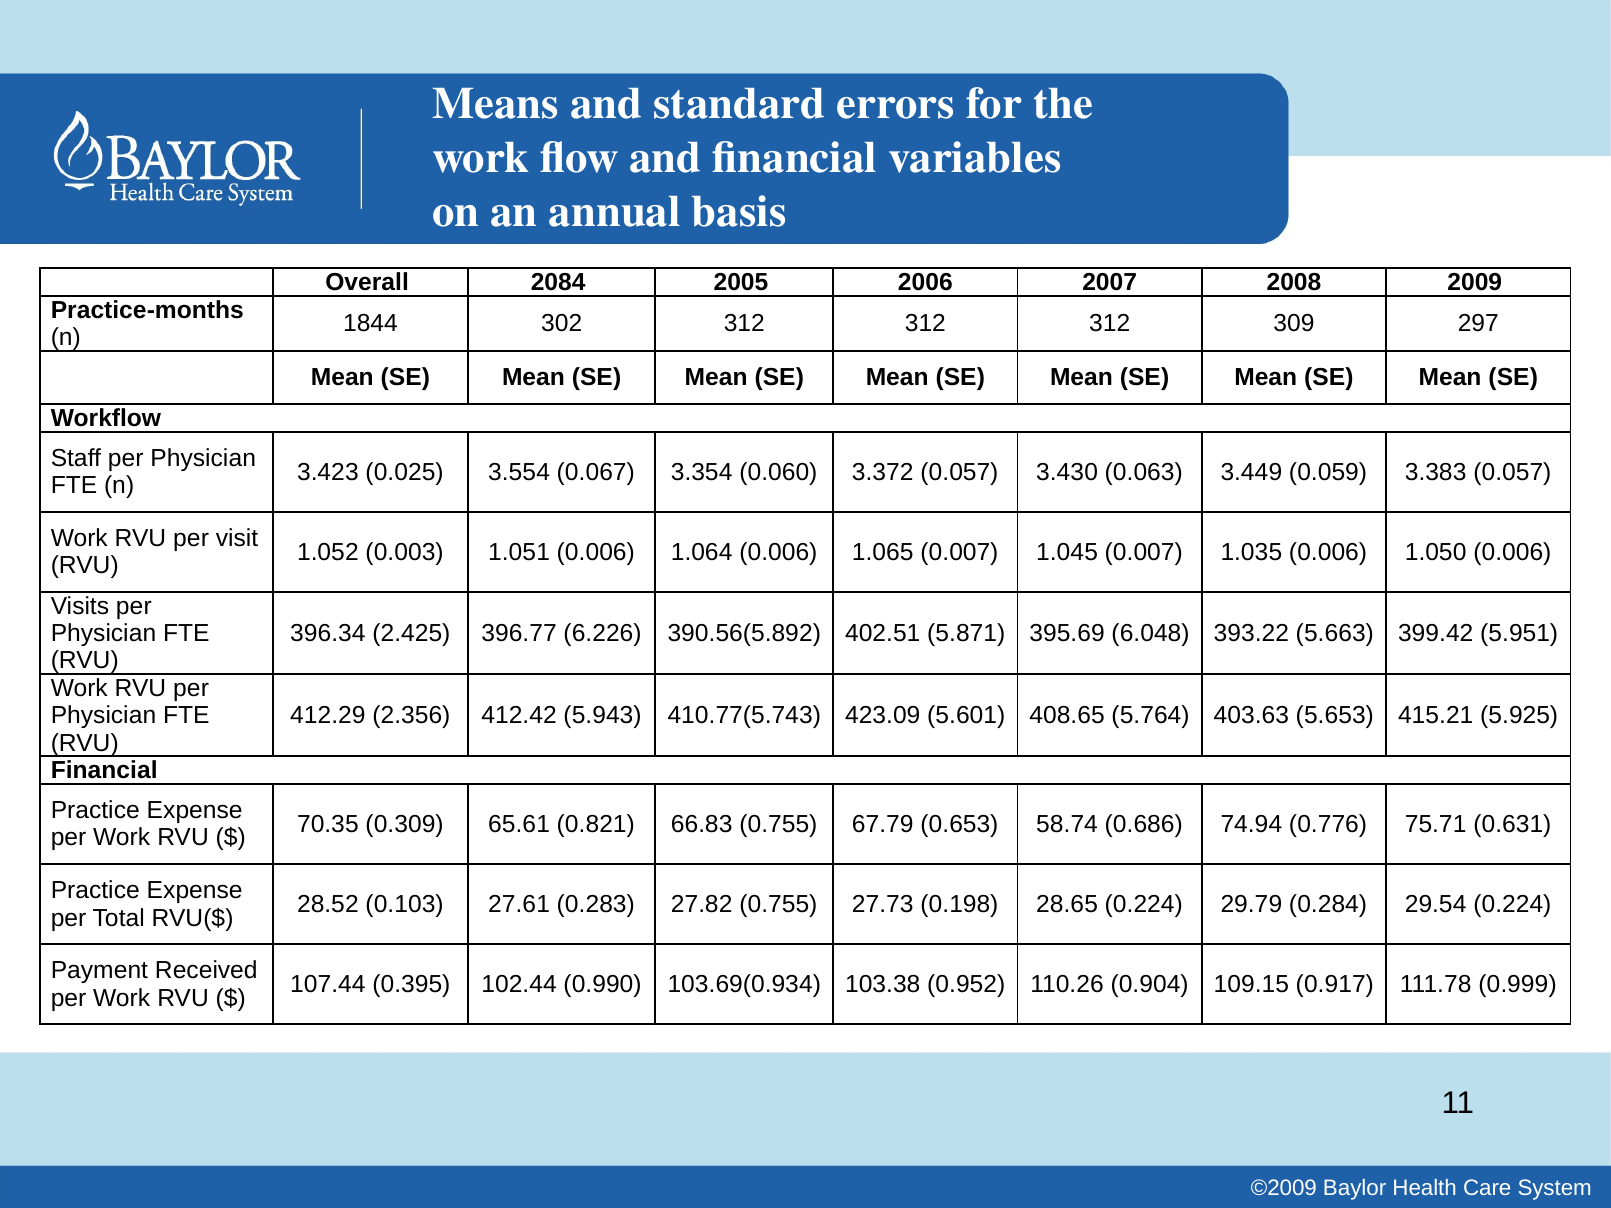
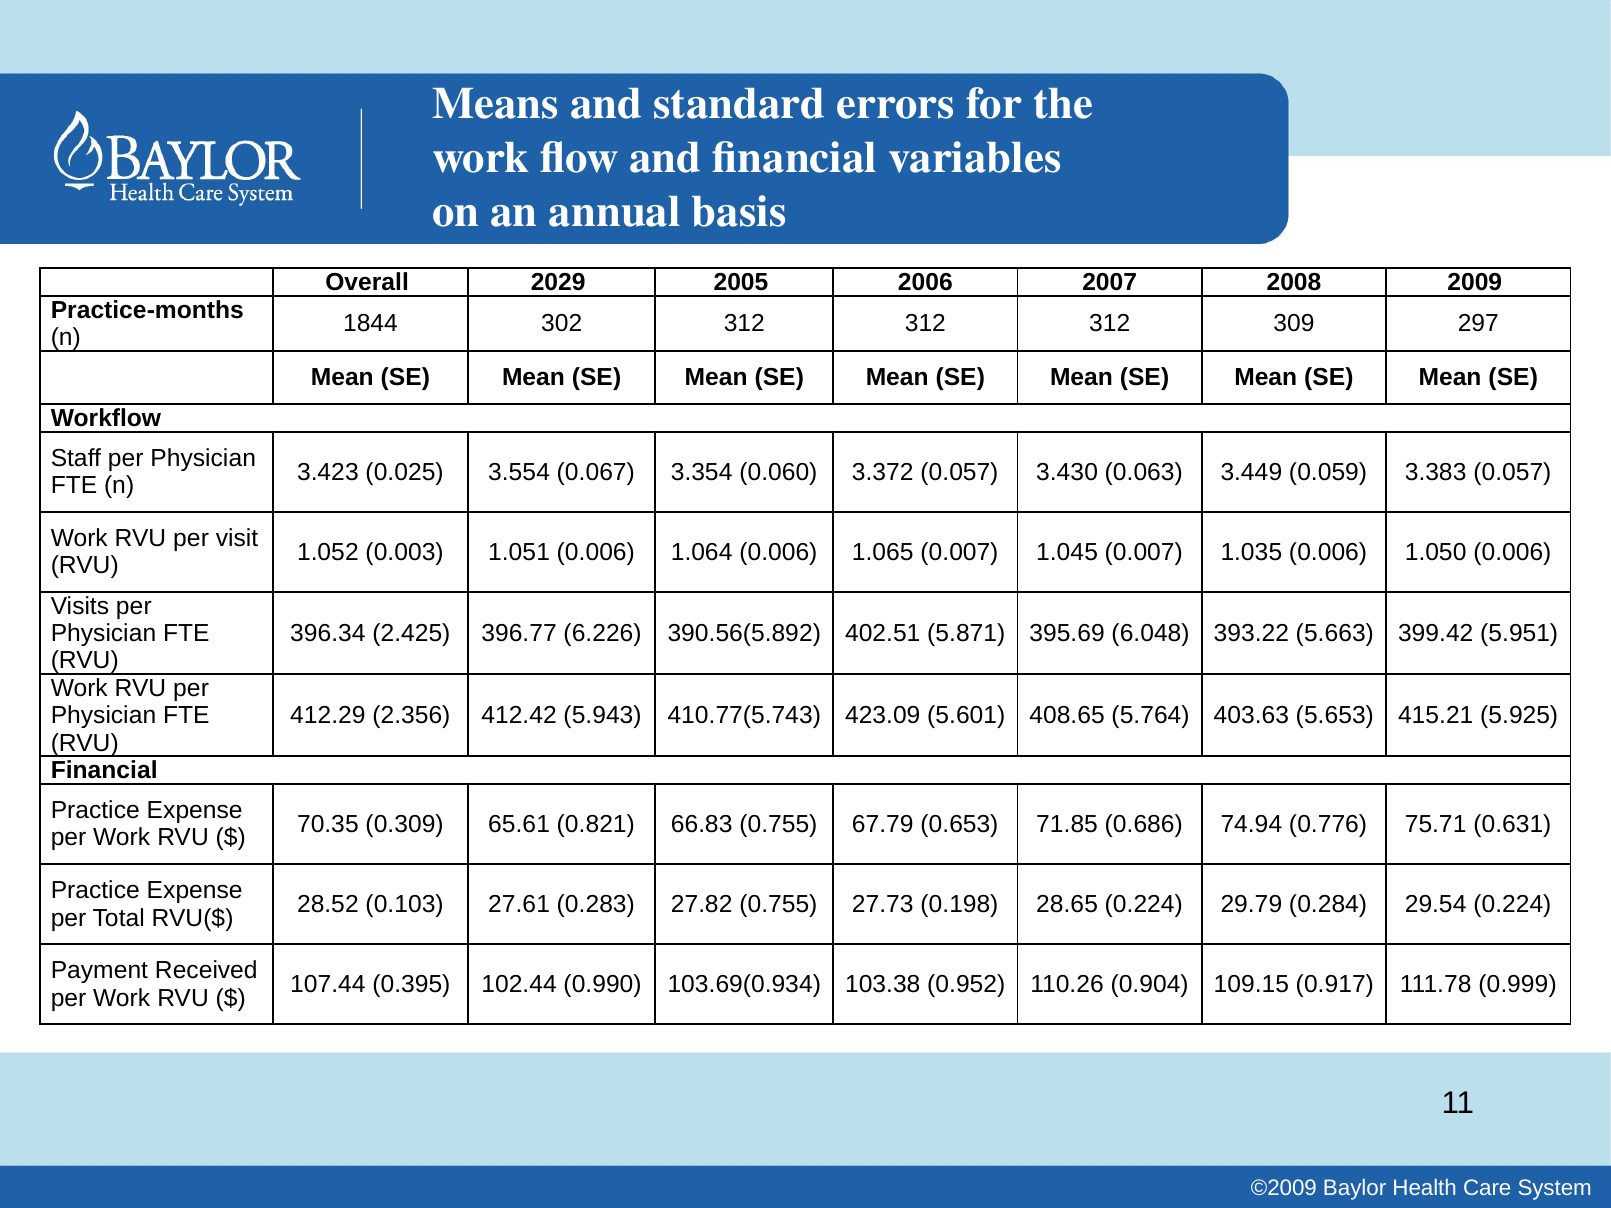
2084: 2084 -> 2029 (558, 283)
58.74: 58.74 -> 71.85 (1067, 824)
